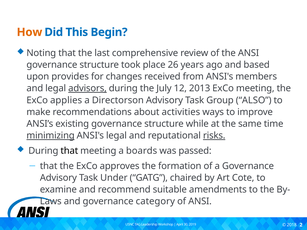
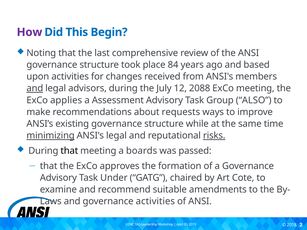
How colour: orange -> purple (29, 32)
26: 26 -> 84 (173, 65)
upon provides: provides -> activities (70, 77)
and underline: none -> present (35, 88)
advisors underline: present -> none (87, 88)
2013: 2013 -> 2088 (200, 88)
Directorson: Directorson -> Assessment (118, 100)
activities: activities -> requests (181, 112)
governance category: category -> activities (155, 202)
